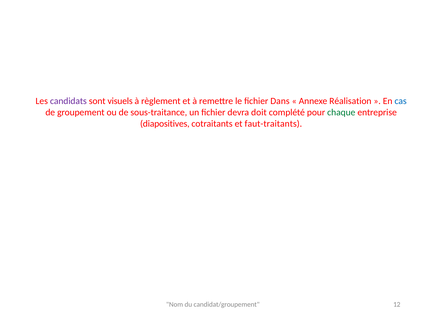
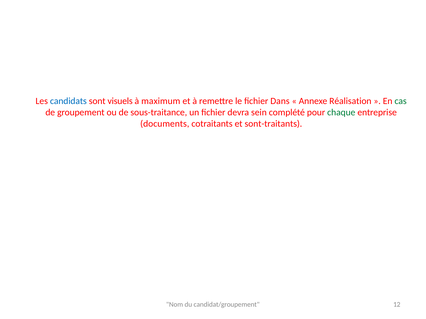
candidats colour: purple -> blue (68, 101)
règlement: règlement -> maximum (161, 101)
cas colour: blue -> green (401, 101)
doit: doit -> sein (259, 112)
diapositives: diapositives -> documents (165, 124)
faut-traitants: faut-traitants -> sont-traitants (273, 124)
